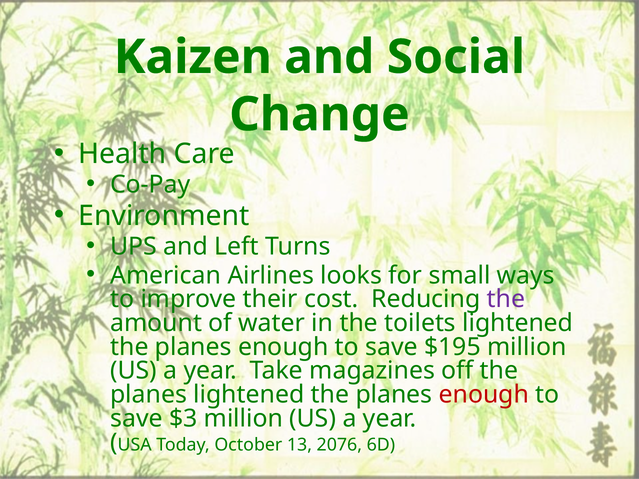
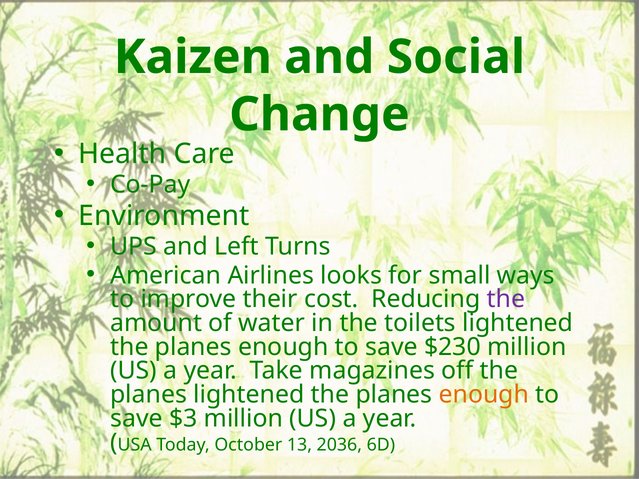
$195: $195 -> $230 (452, 347)
enough colour: red -> orange (484, 395)
2076: 2076 -> 2036 (339, 445)
